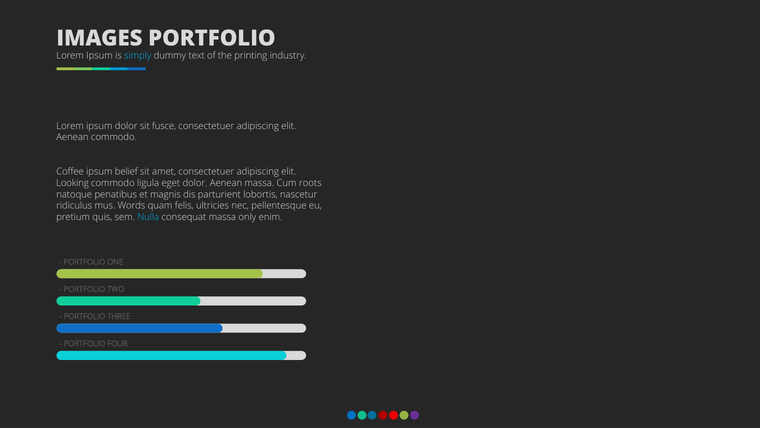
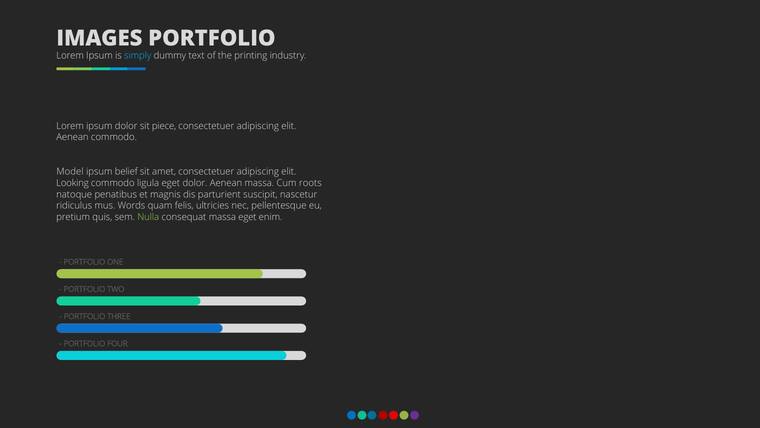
fusce: fusce -> piece (164, 126)
Coffee: Coffee -> Model (70, 171)
lobortis: lobortis -> suscipit (260, 194)
Nulla colour: light blue -> light green (148, 217)
massa only: only -> eget (247, 217)
